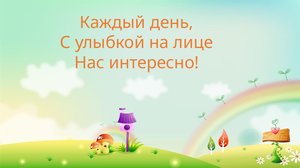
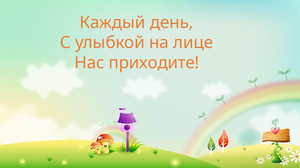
интересно: интересно -> приходите (154, 63)
